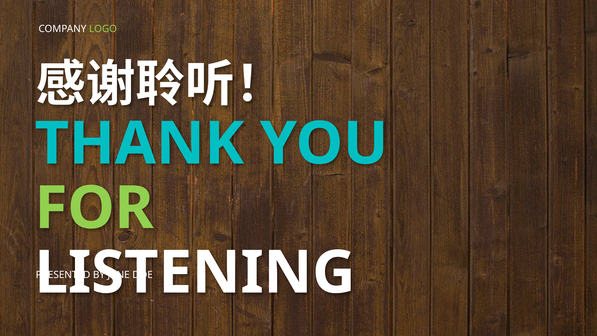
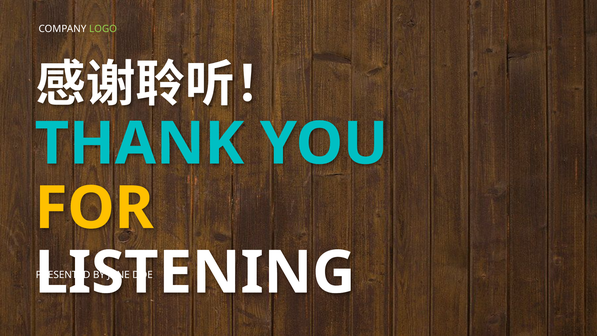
FOR colour: light green -> yellow (94, 208)
